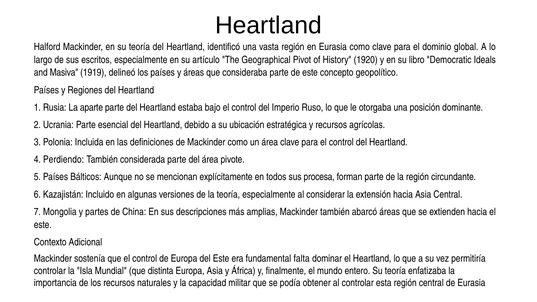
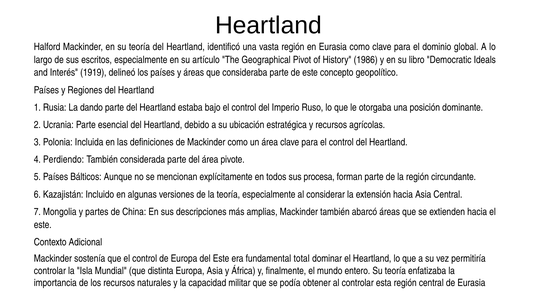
1920: 1920 -> 1986 (366, 60)
Masiva: Masiva -> Interés (64, 73)
aparte: aparte -> dando (91, 107)
falta: falta -> total (302, 259)
